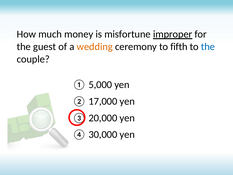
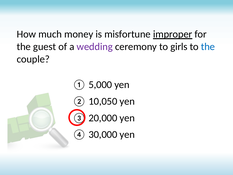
wedding colour: orange -> purple (95, 47)
fifth: fifth -> girls (179, 47)
17,000: 17,000 -> 10,050 (103, 101)
